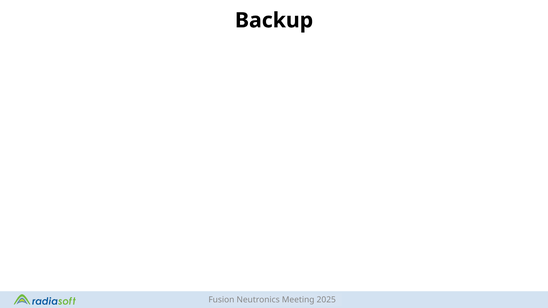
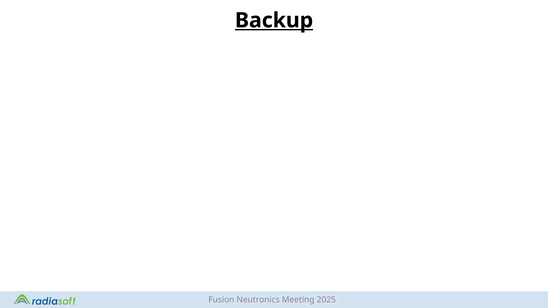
Backup underline: none -> present (274, 20)
